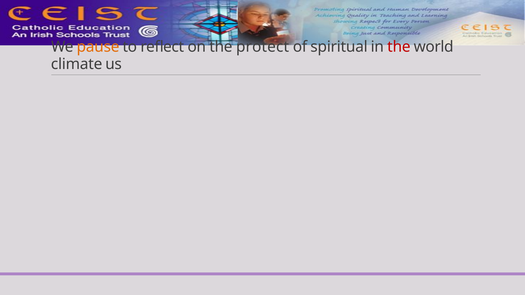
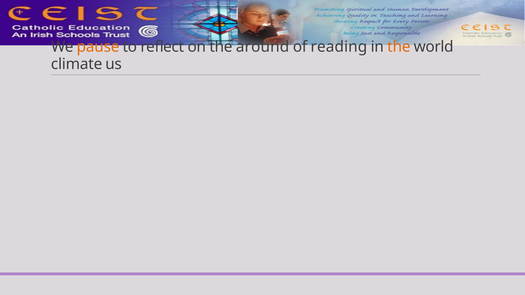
protect: protect -> around (263, 47)
spiritual: spiritual -> reading (339, 47)
the colour: red -> orange (399, 47)
